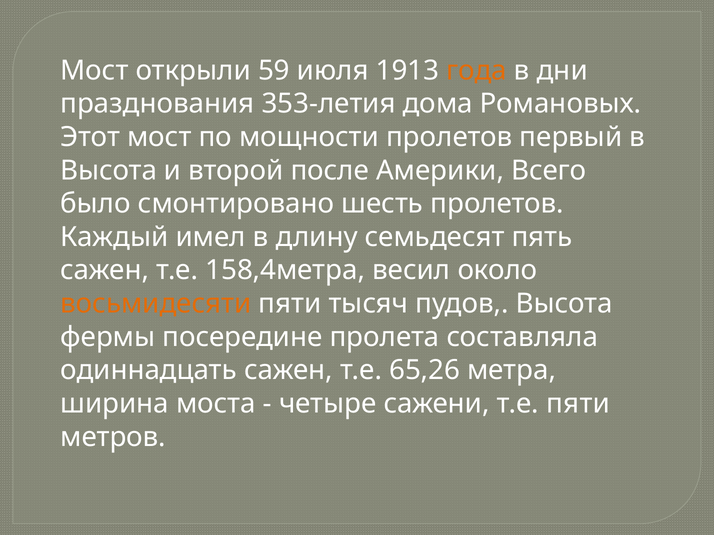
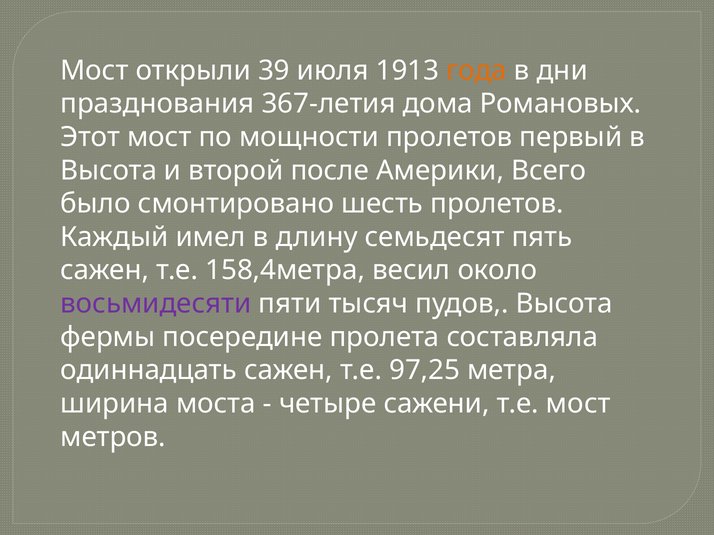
59: 59 -> 39 (274, 71)
353-летия: 353-летия -> 367-летия (329, 104)
восьмидесяти colour: orange -> purple (156, 304)
65,26: 65,26 -> 97,25 (425, 371)
т.е пяти: пяти -> мост (578, 404)
